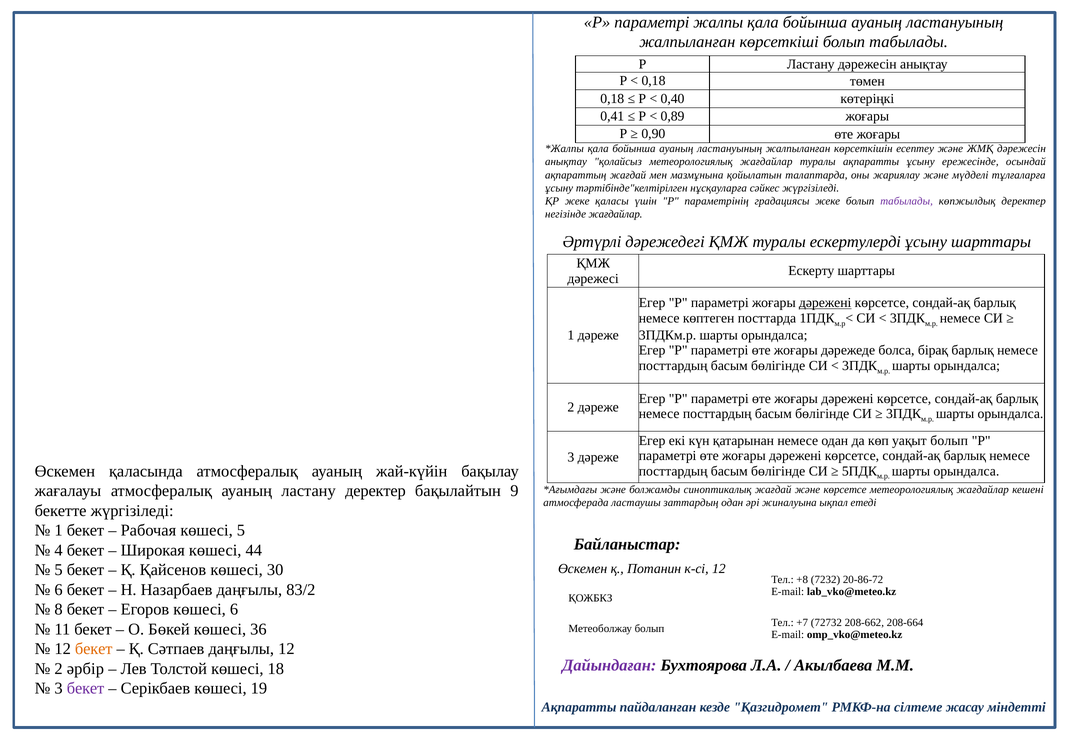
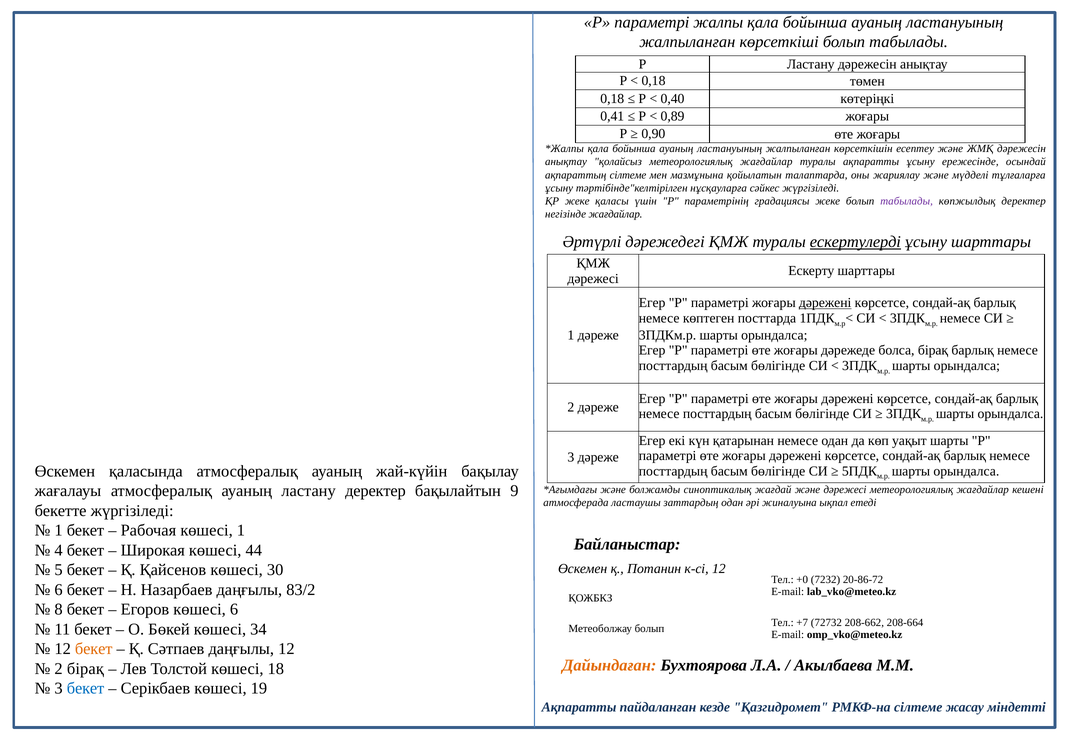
ақпараттың жағдай: жағдай -> сілтеме (628, 175)
ескертулерді underline: none -> present (855, 242)
уақыт болып: болып -> шарты (949, 441)
және көрсетсе: көрсетсе -> дәрежесі (845, 490)
көшесі 5: 5 -> 1 (241, 531)
+8: +8 -> +0 (802, 580)
36: 36 -> 34 (258, 629)
Дайындаған colour: purple -> orange (609, 665)
2 әрбір: әрбір -> бірақ (85, 669)
бекет colour: purple -> blue (86, 688)
